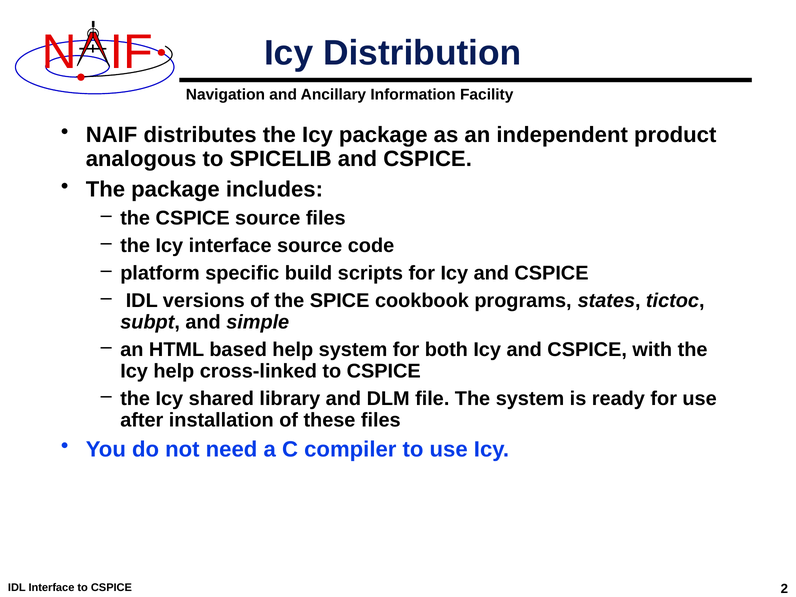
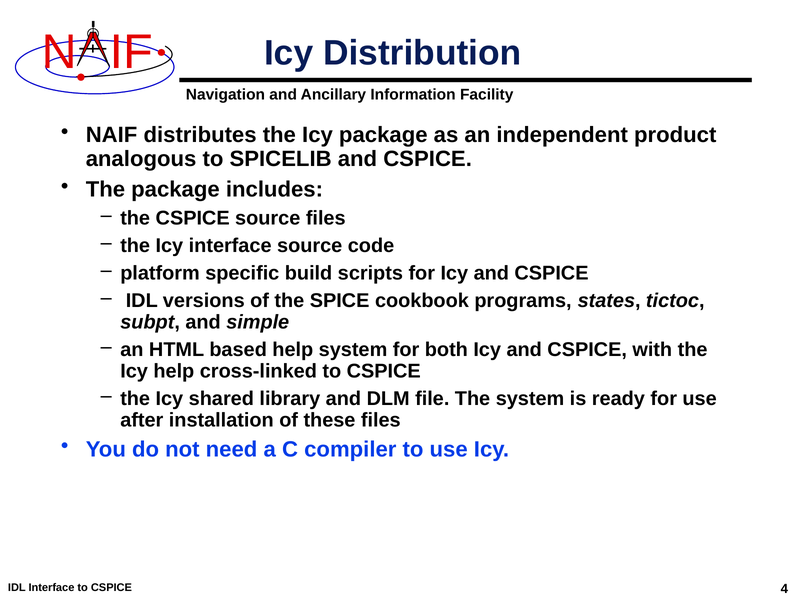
2: 2 -> 4 (784, 589)
